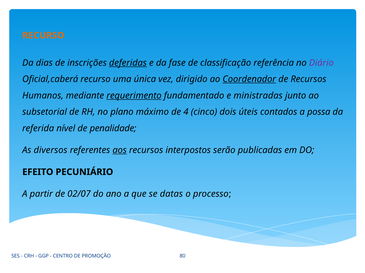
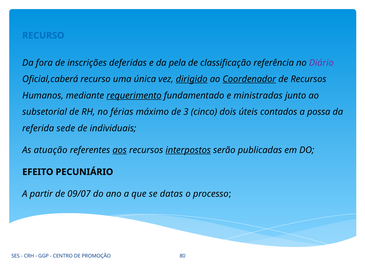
RECURSO colour: orange -> blue (43, 36)
dias: dias -> fora (44, 63)
deferidas underline: present -> none (128, 63)
fase: fase -> pela (177, 63)
dirigido underline: none -> present (192, 79)
plano: plano -> férias (122, 112)
4: 4 -> 3 (186, 112)
nível: nível -> sede (66, 129)
penalidade: penalidade -> individuais (113, 129)
diversos: diversos -> atuação (51, 151)
interpostos underline: none -> present (188, 151)
02/07: 02/07 -> 09/07 (79, 194)
